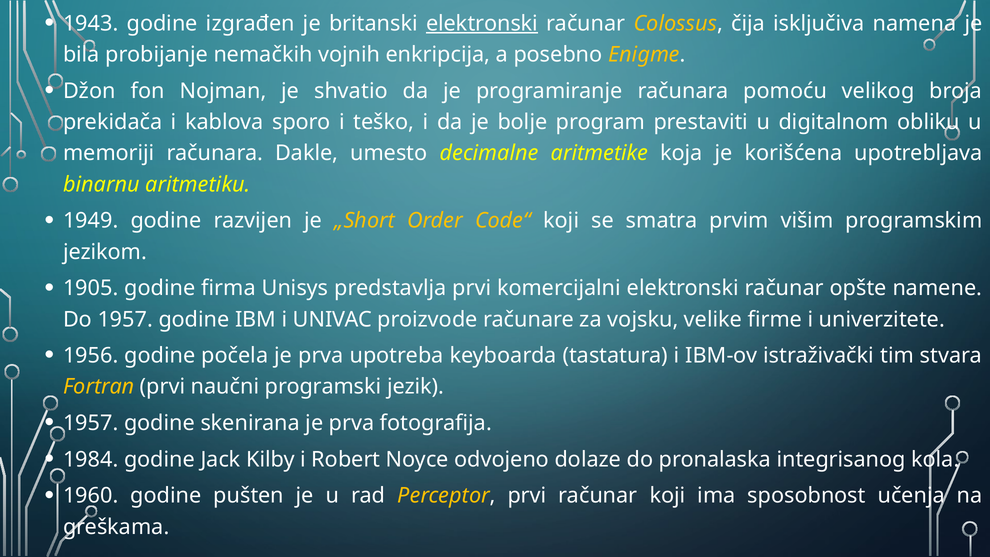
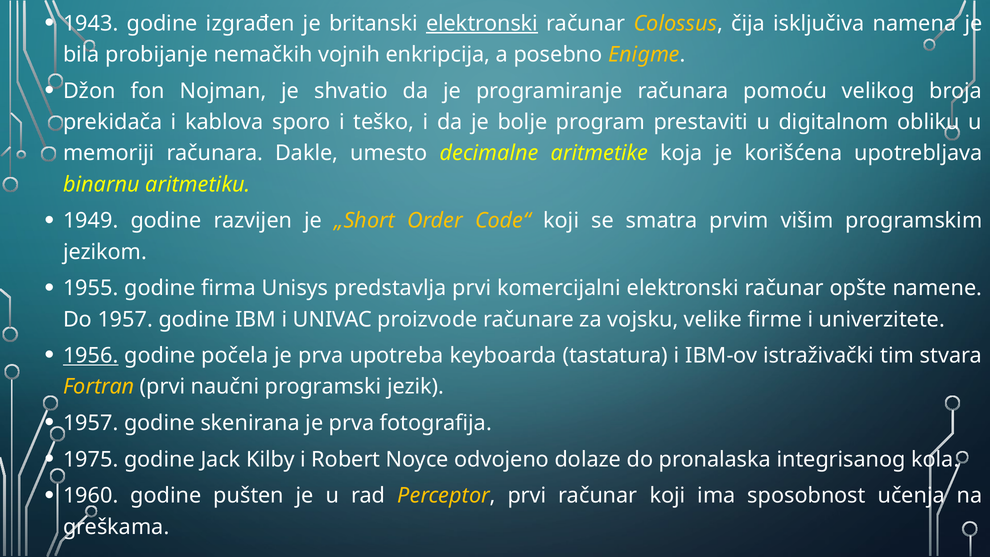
1905: 1905 -> 1955 (91, 288)
1956 underline: none -> present (91, 356)
1984: 1984 -> 1975 (91, 459)
